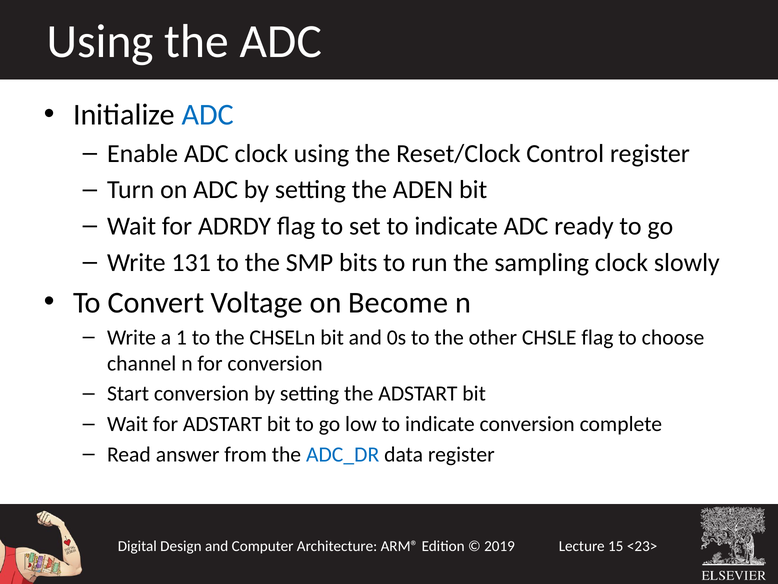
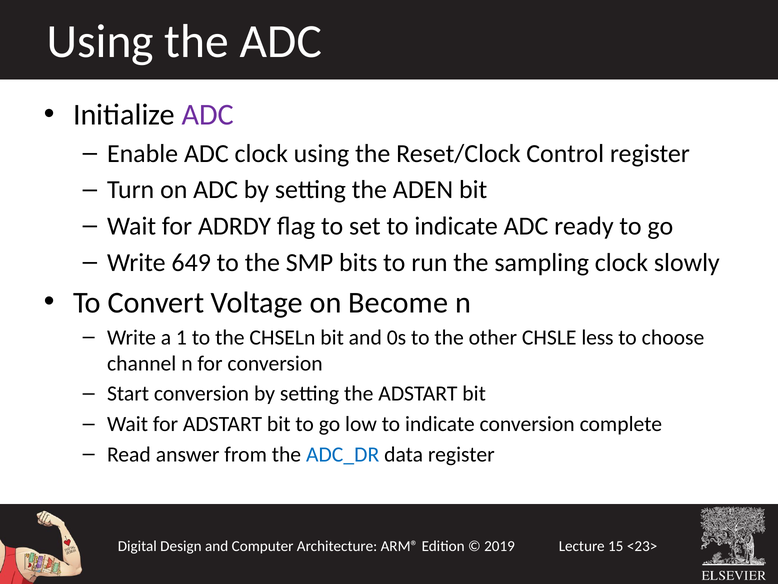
ADC colour: blue -> purple (208, 115)
131: 131 -> 649 (191, 262)
CHSLE flag: flag -> less (597, 337)
